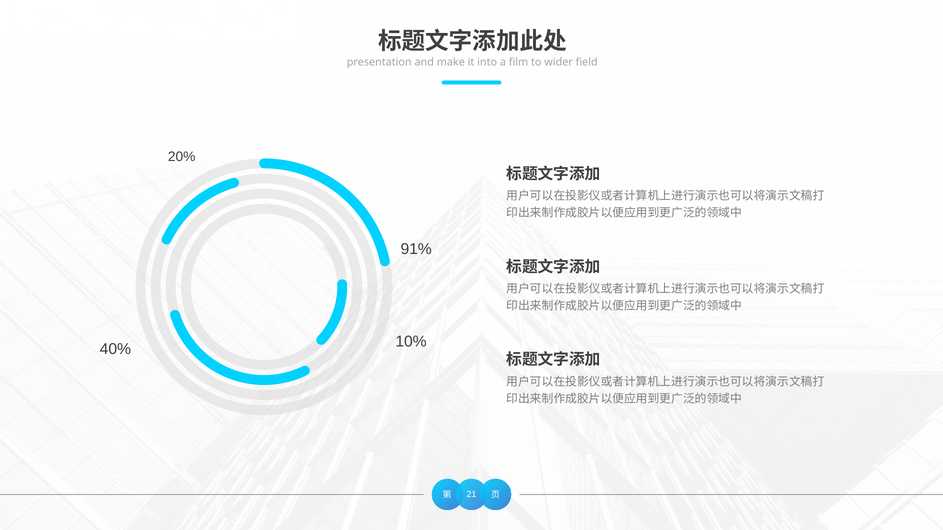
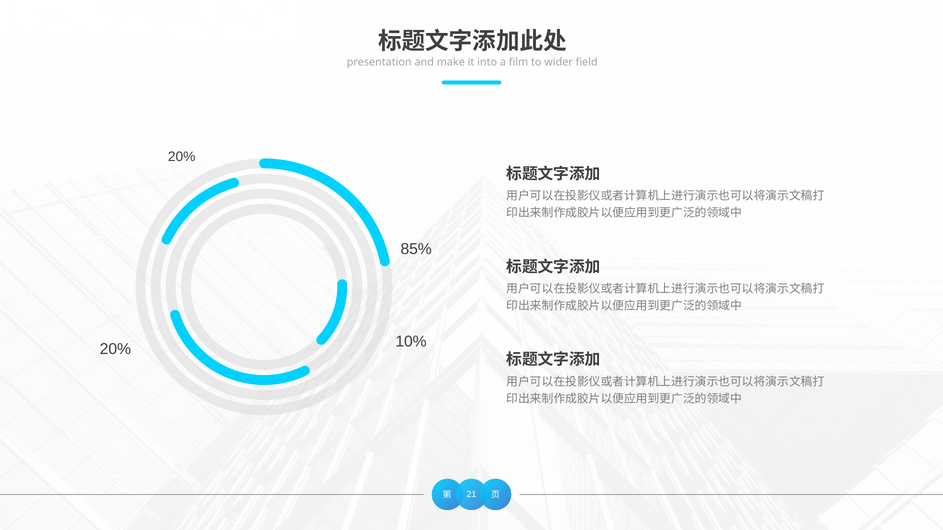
91%: 91% -> 85% (416, 249)
40%: 40% -> 20% (115, 350)
